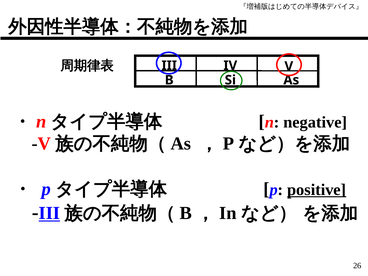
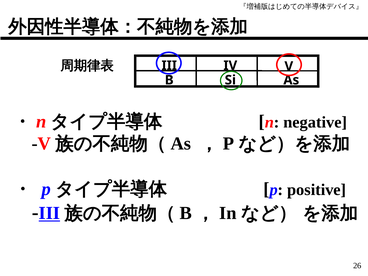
positive underline: present -> none (317, 190)
